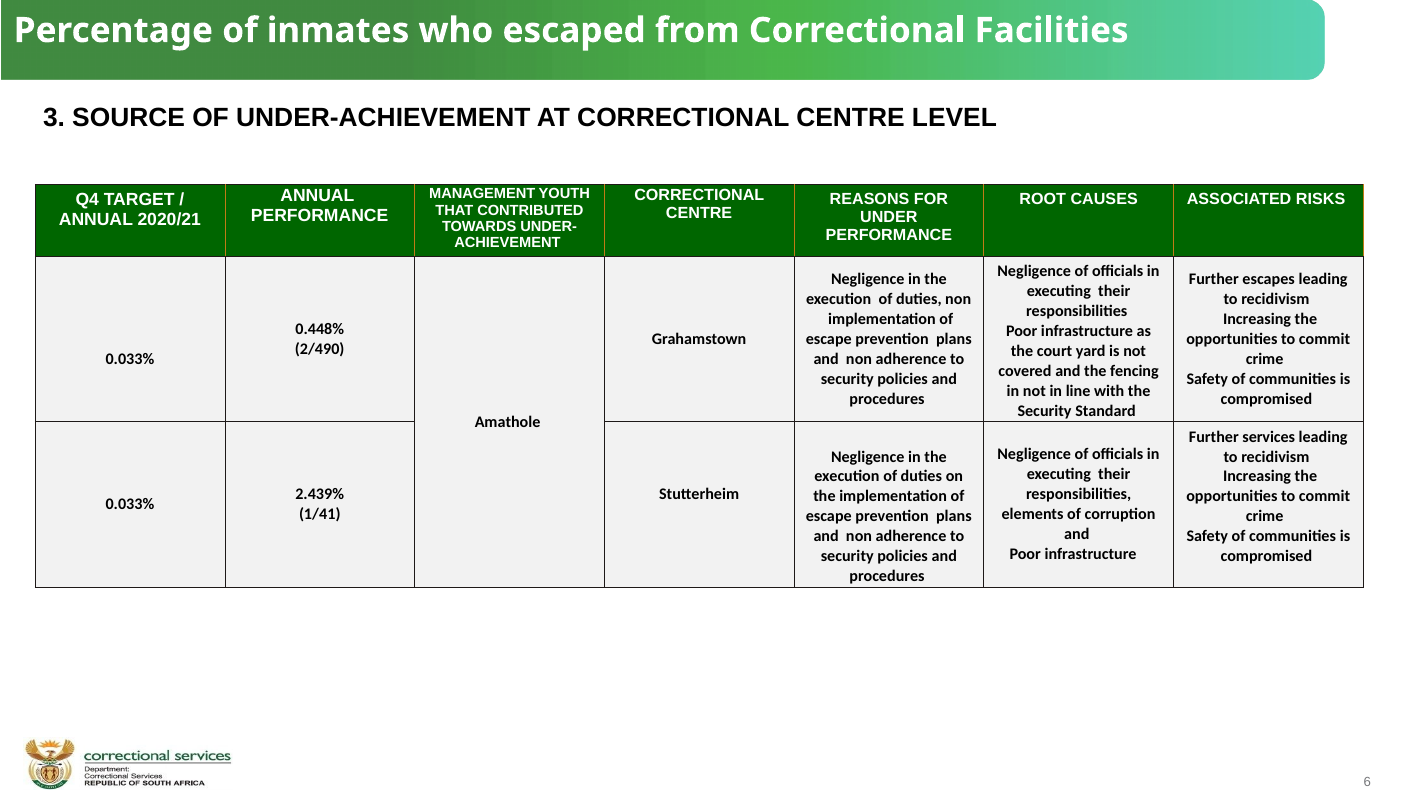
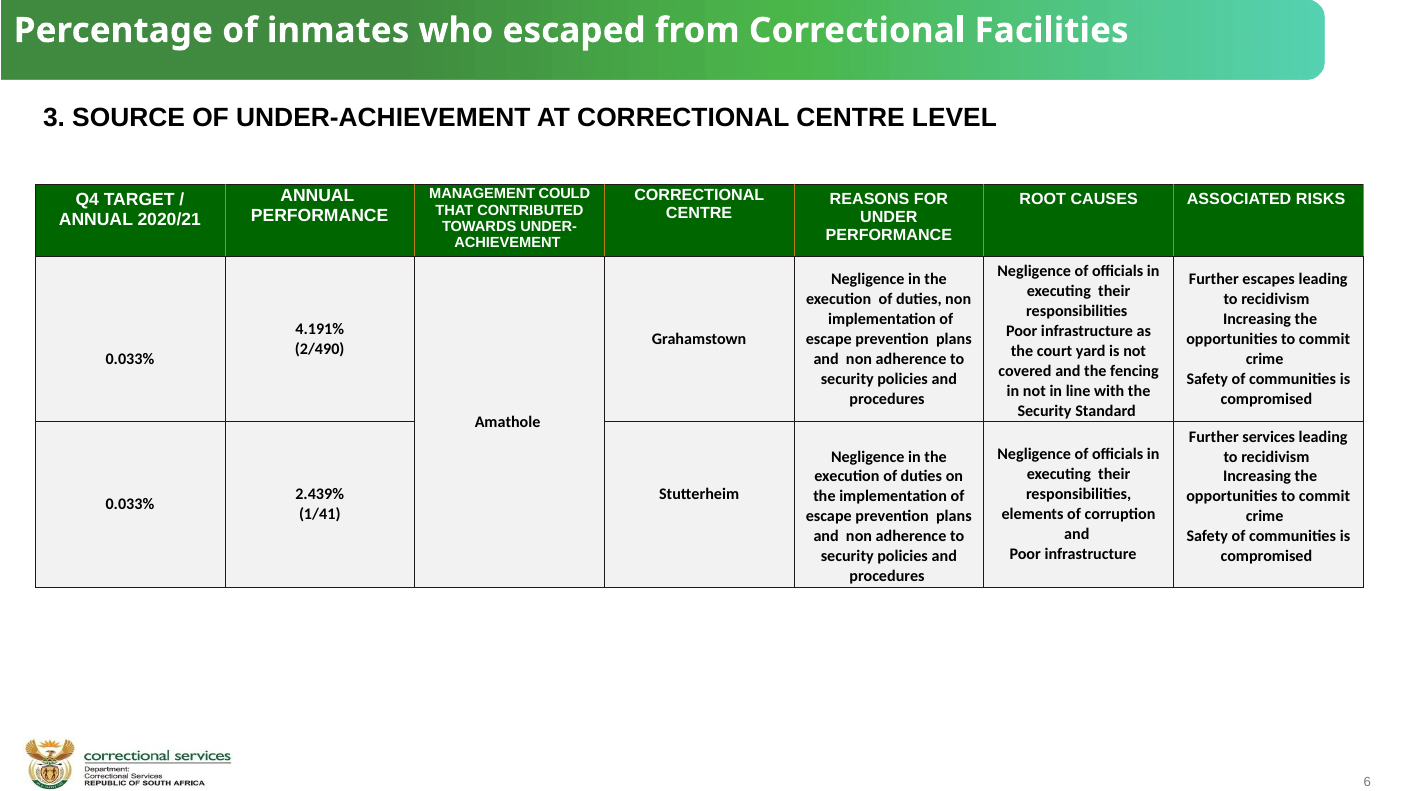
YOUTH: YOUTH -> COULD (564, 194)
0.448%: 0.448% -> 4.191% (320, 329)
